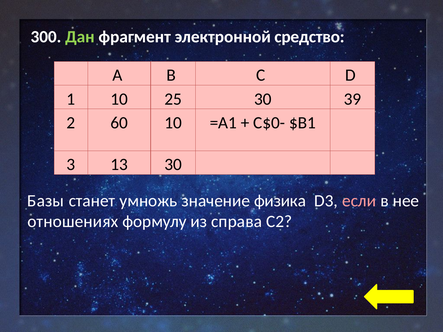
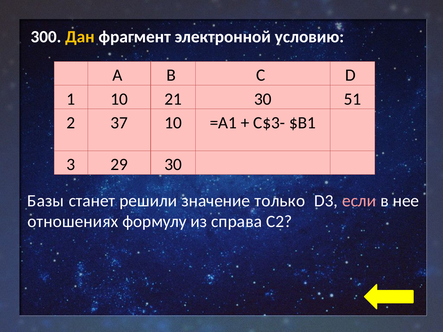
Дан colour: light green -> yellow (80, 37)
средство: средство -> условию (309, 37)
25: 25 -> 21 (173, 99)
39: 39 -> 51 (353, 99)
60: 60 -> 37 (119, 123)
C$0-: C$0- -> C$3- (269, 123)
13: 13 -> 29 (119, 165)
умножь: умножь -> решили (148, 201)
физика: физика -> только (280, 201)
